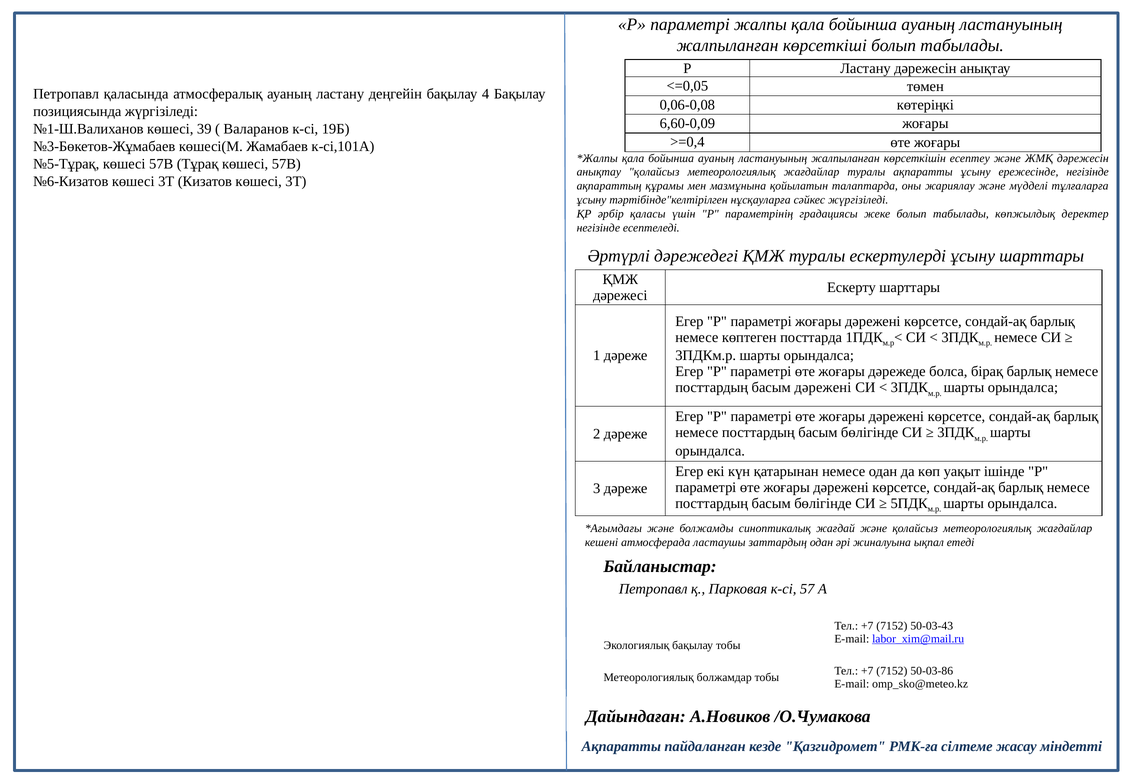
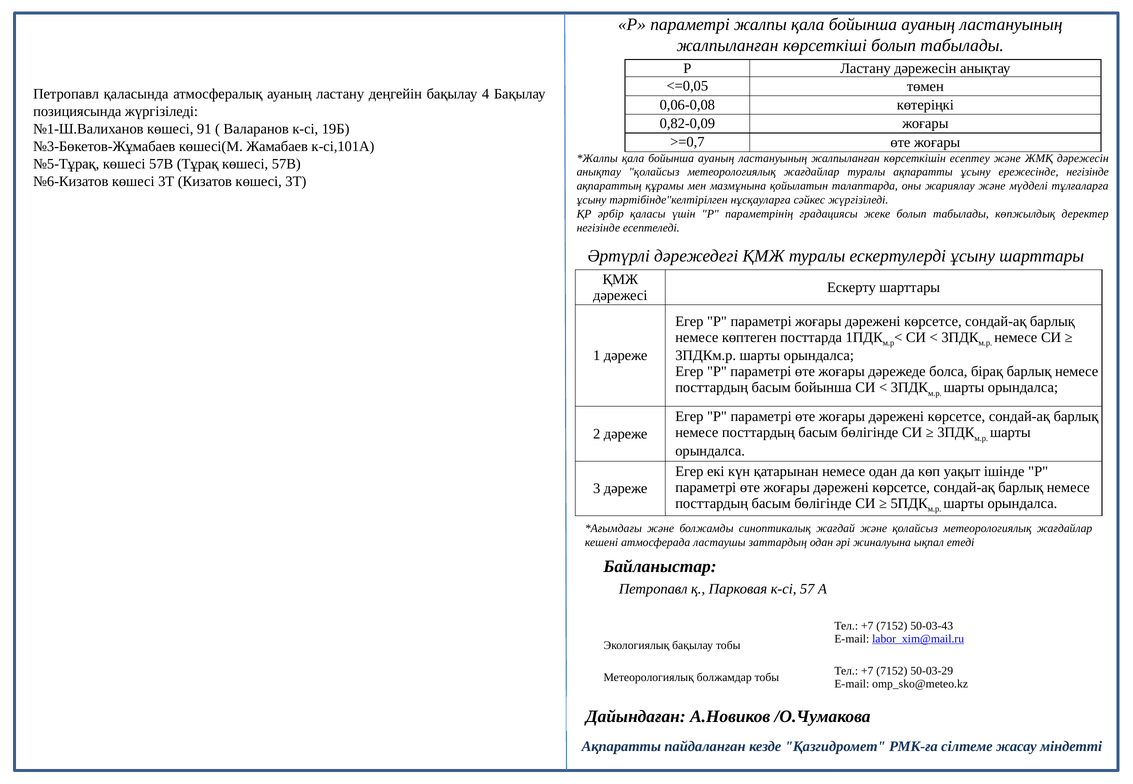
6,60-0,09: 6,60-0,09 -> 0,82-0,09 (687, 124)
39: 39 -> 91 (204, 129)
>=0,4: >=0,4 -> >=0,7 (687, 142)
басым дәрежені: дәрежені -> бойынша (823, 388)
50-03-86: 50-03-86 -> 50-03-29 (932, 671)
